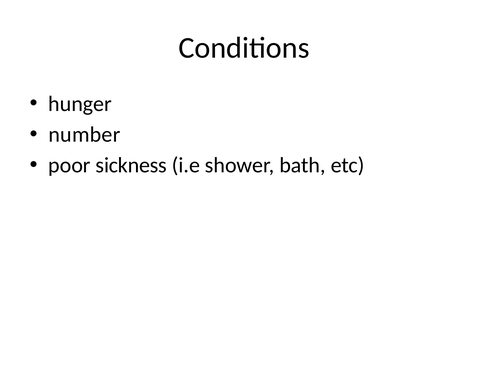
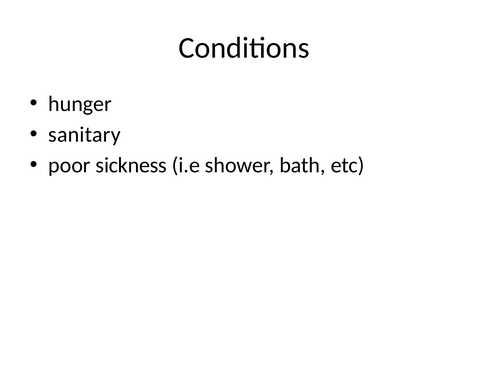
number: number -> sanitary (85, 135)
